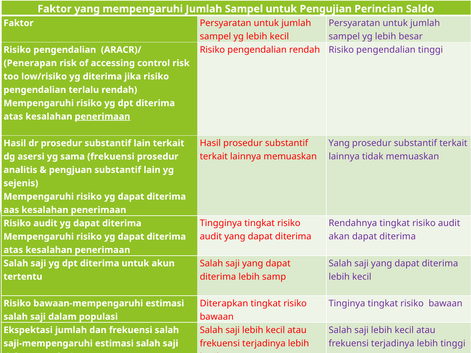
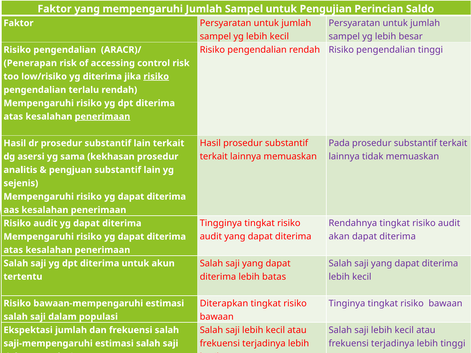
risiko underline: none -> present (156, 77)
Yang: Yang -> Pada (339, 143)
sama frekuensi: frekuensi -> kekhasan (111, 157)
samp: samp -> batas (274, 277)
